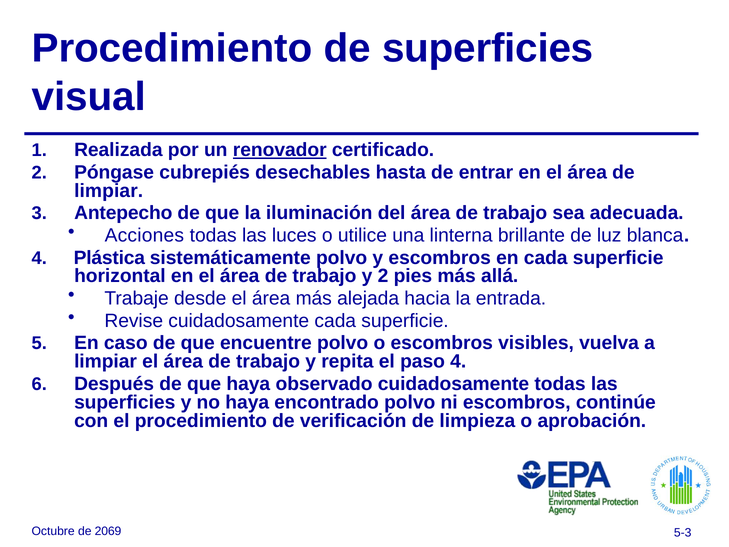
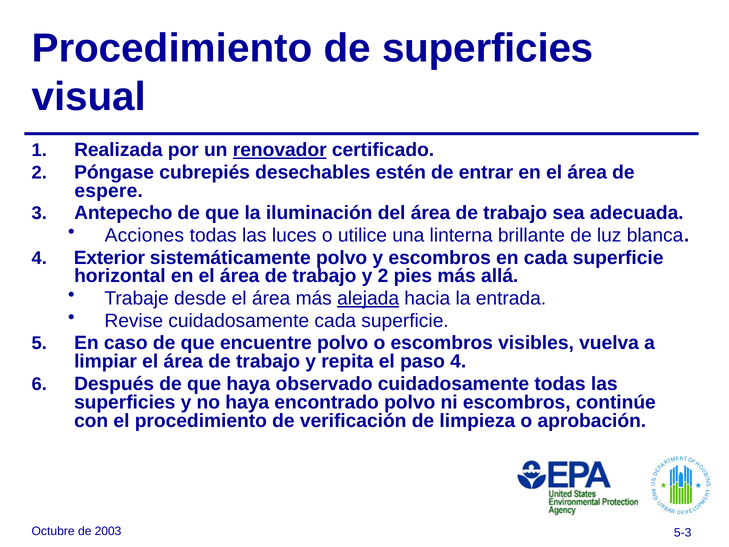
hasta: hasta -> estén (401, 172)
limpiar: limpiar -> espere (109, 191)
Plástica: Plástica -> Exterior (109, 258)
alejada underline: none -> present (368, 298)
2069: 2069 -> 2003 (108, 531)
